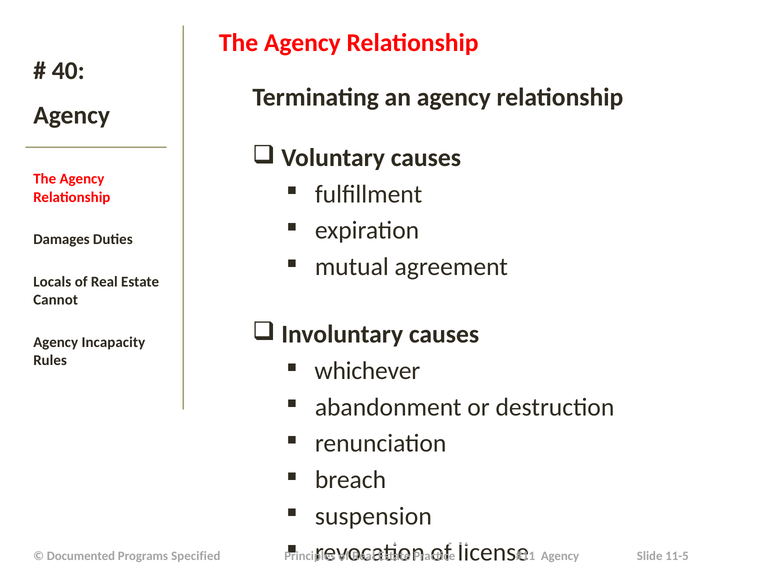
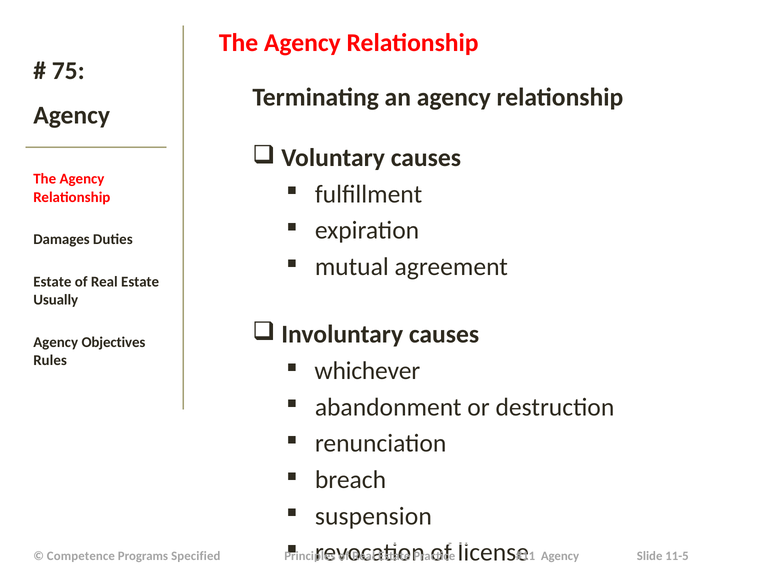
40: 40 -> 75 (68, 71)
Locals: Locals -> Estate (52, 282)
Cannot: Cannot -> Usually (56, 300)
Incapacity: Incapacity -> Objectives (113, 342)
Documented: Documented -> Competence (81, 556)
